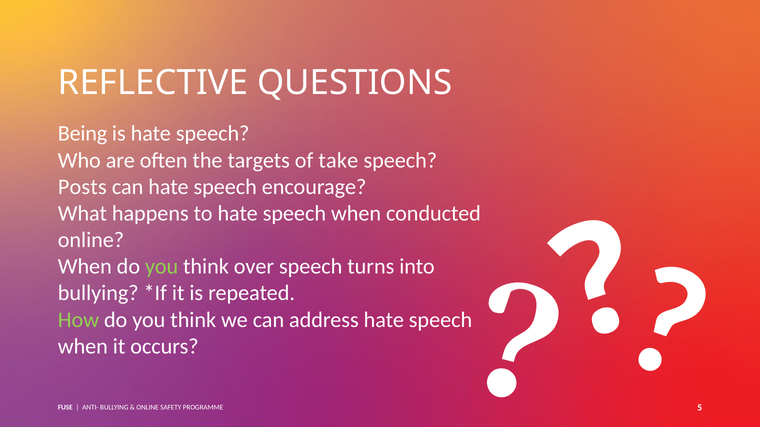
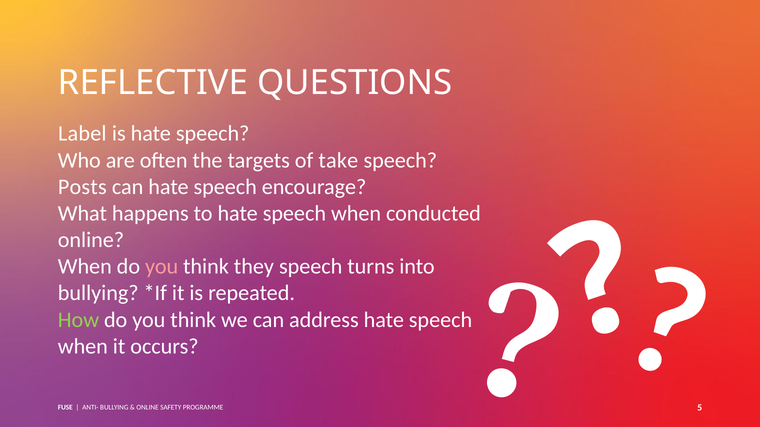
Being: Being -> Label (82, 134)
you colour: light green -> pink (162, 267)
over: over -> they (254, 267)
